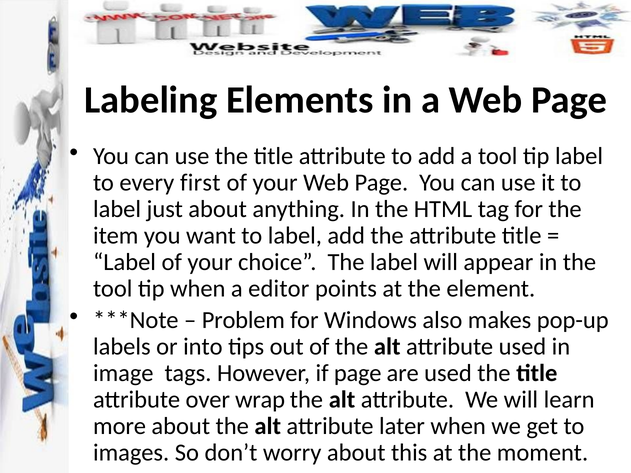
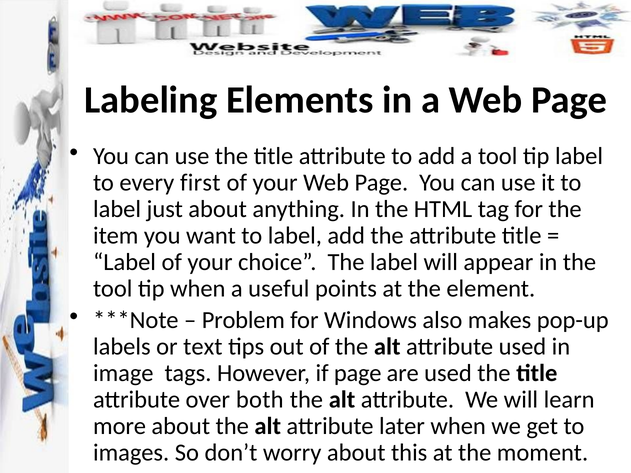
editor: editor -> useful (279, 289)
into: into -> text (203, 347)
wrap: wrap -> both (260, 400)
